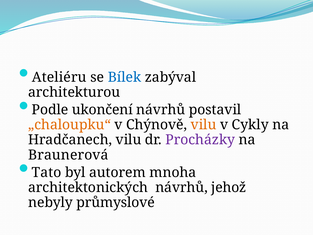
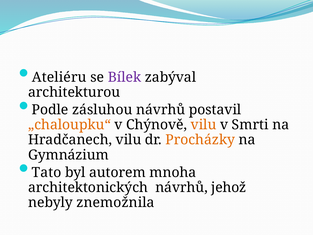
Bílek colour: blue -> purple (124, 77)
ukončení: ukončení -> zásluhou (102, 110)
Cykly: Cykly -> Smrti (250, 125)
Procházky colour: purple -> orange (200, 140)
Braunerová: Braunerová -> Gymnázium (68, 155)
průmyslové: průmyslové -> znemožnila (115, 202)
